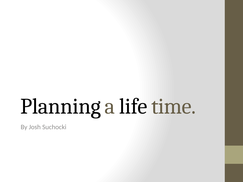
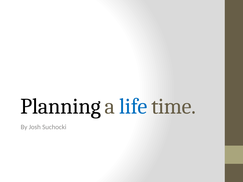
life colour: black -> blue (133, 107)
